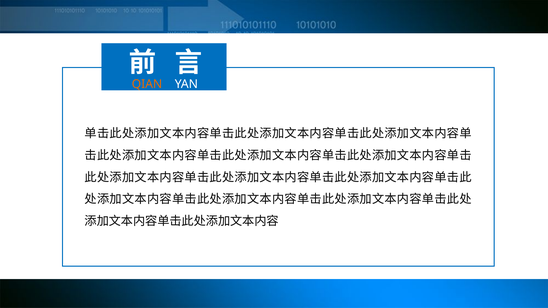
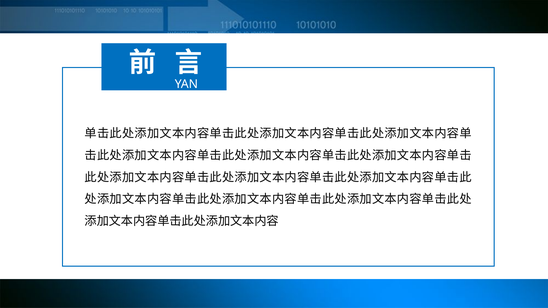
QIAN colour: orange -> blue (147, 84)
